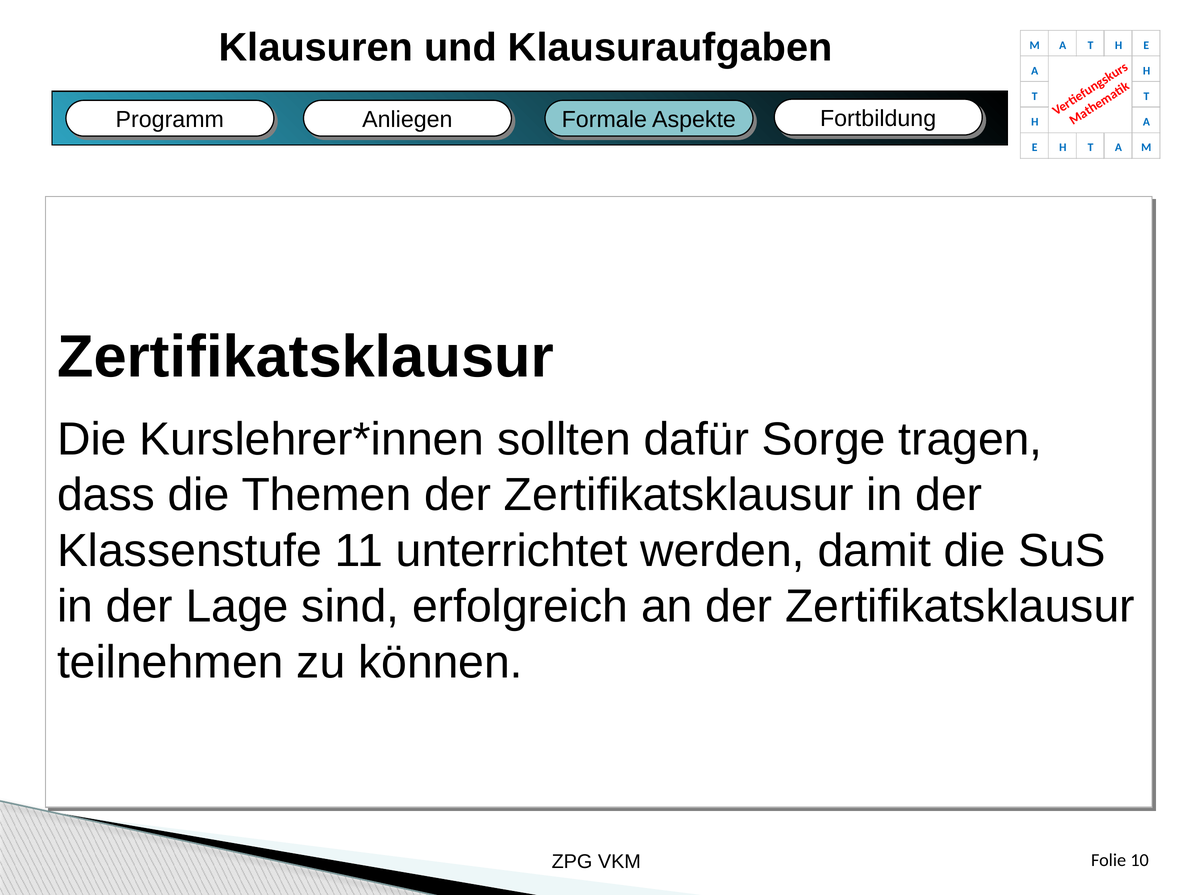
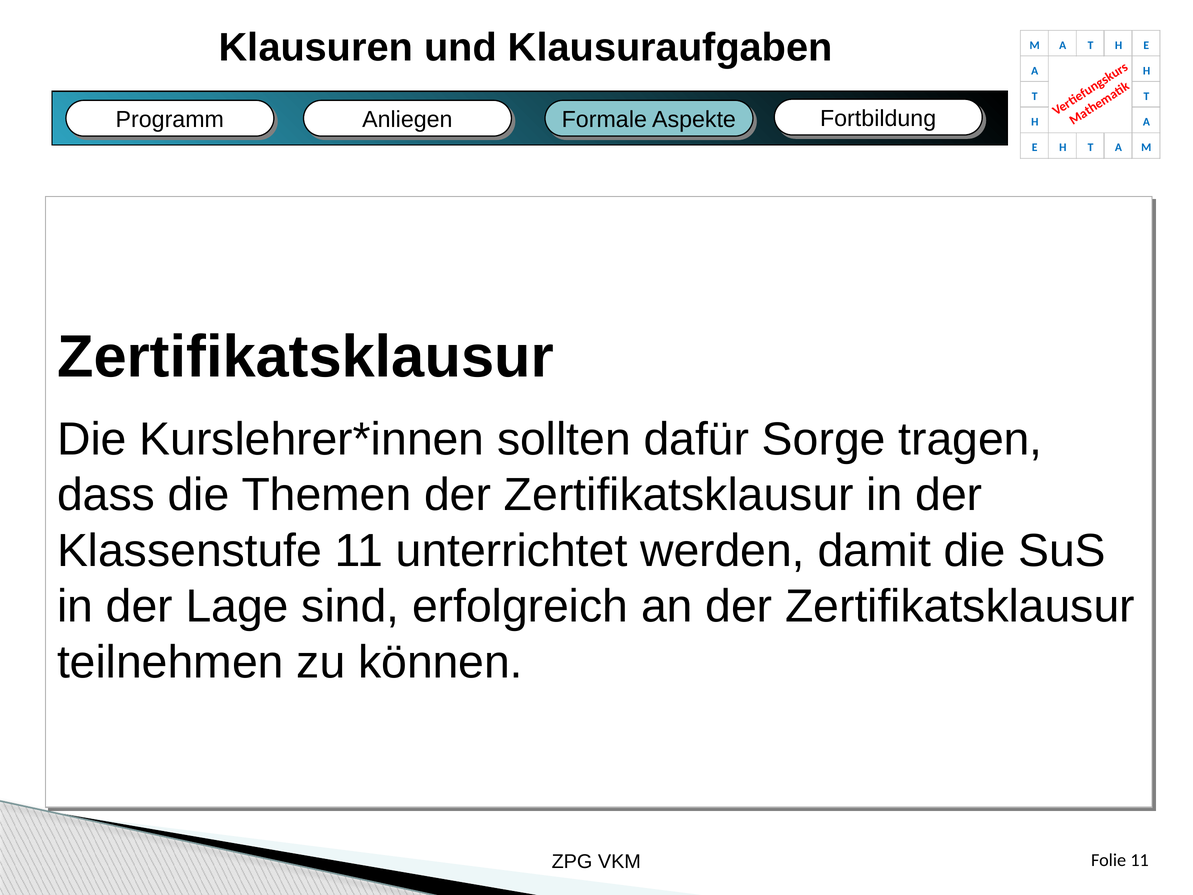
Folie 10: 10 -> 11 (1140, 860)
